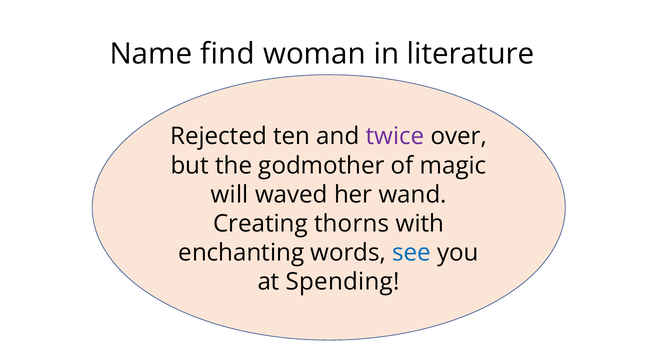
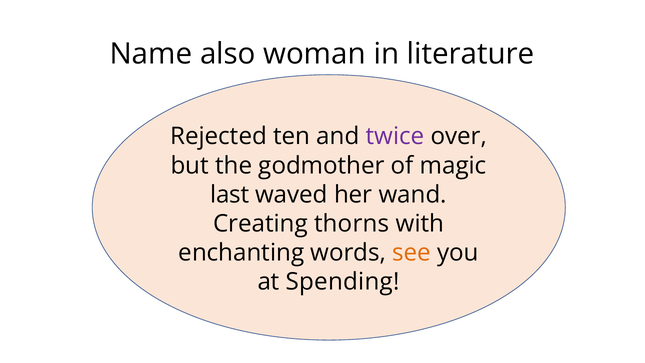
find: find -> also (228, 54)
will: will -> last (230, 194)
see colour: blue -> orange (412, 253)
